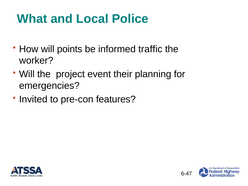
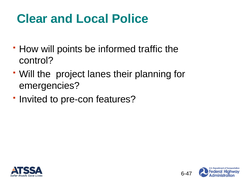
What: What -> Clear (32, 19)
worker: worker -> control (36, 61)
event: event -> lanes (99, 74)
